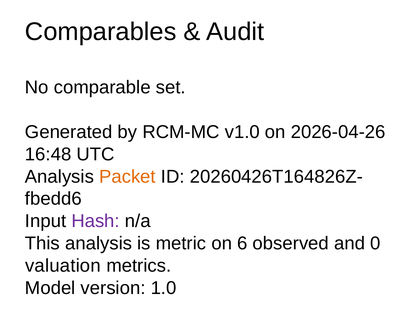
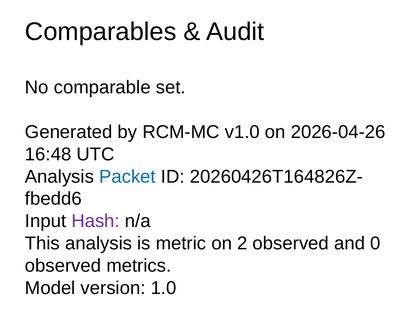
Packet colour: orange -> blue (127, 176)
6: 6 -> 2 (242, 243)
valuation: valuation -> observed (63, 265)
